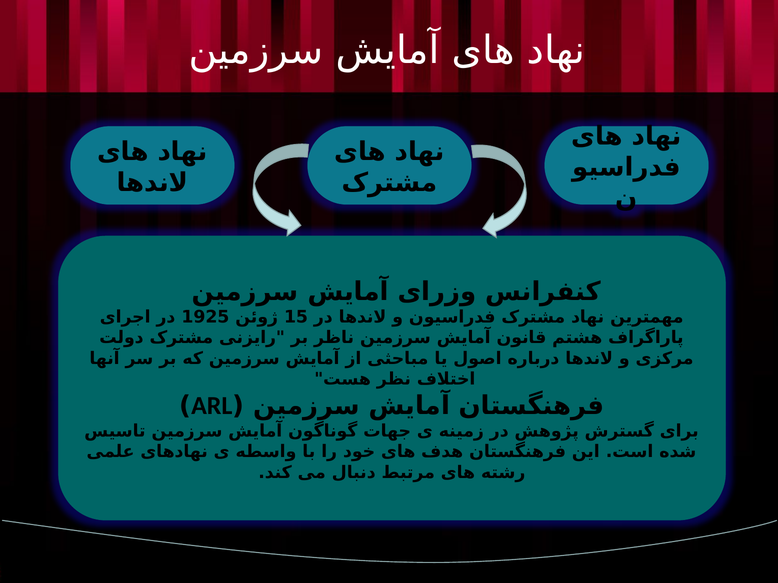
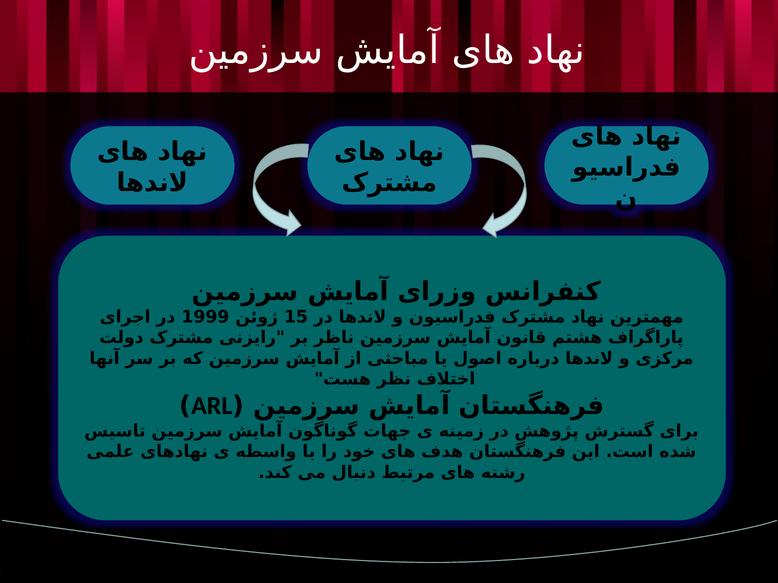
1925: 1925 -> 1999 (205, 317)
